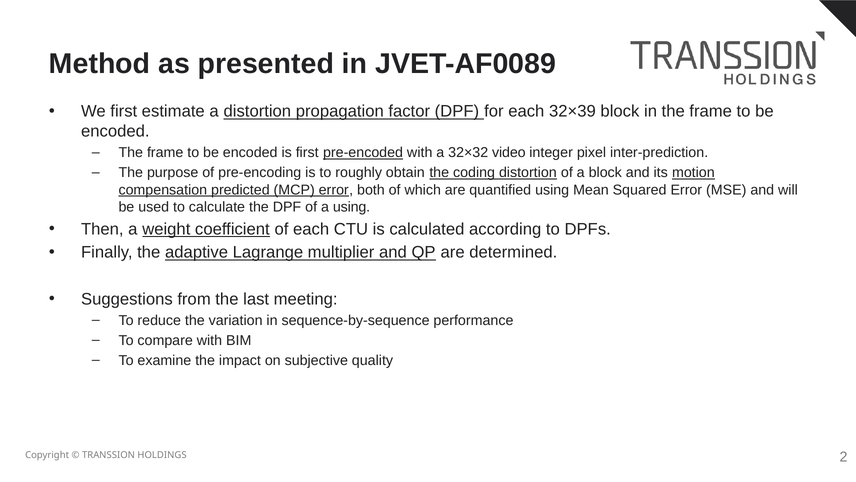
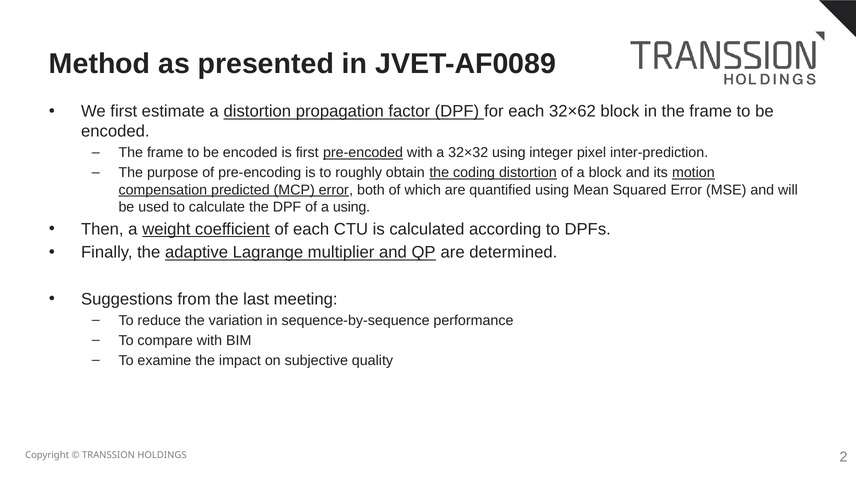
32×39: 32×39 -> 32×62 (572, 111)
32×32 video: video -> using (509, 153)
